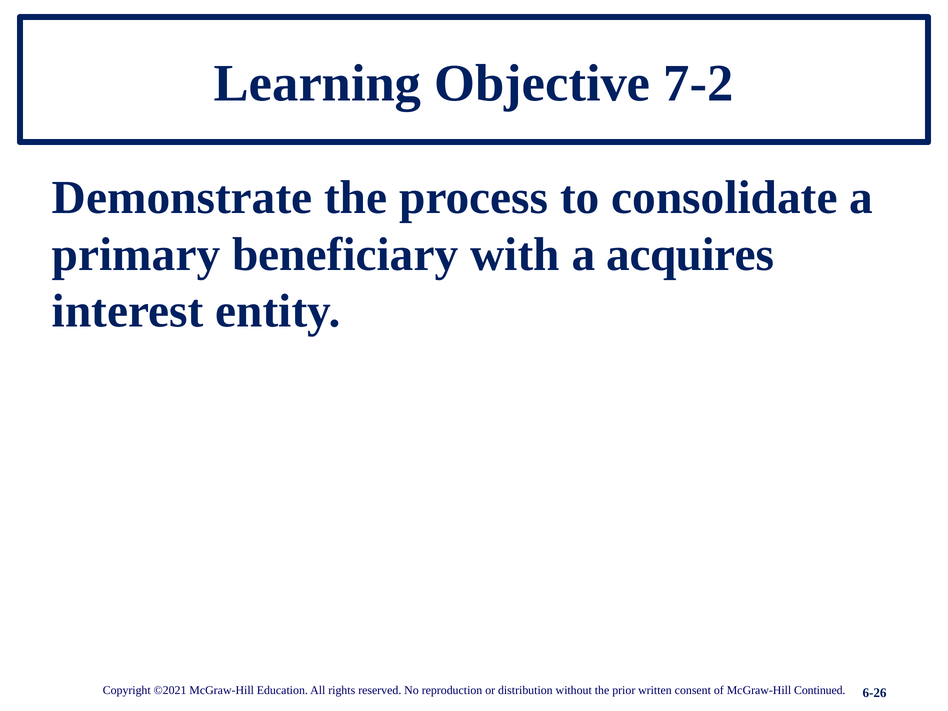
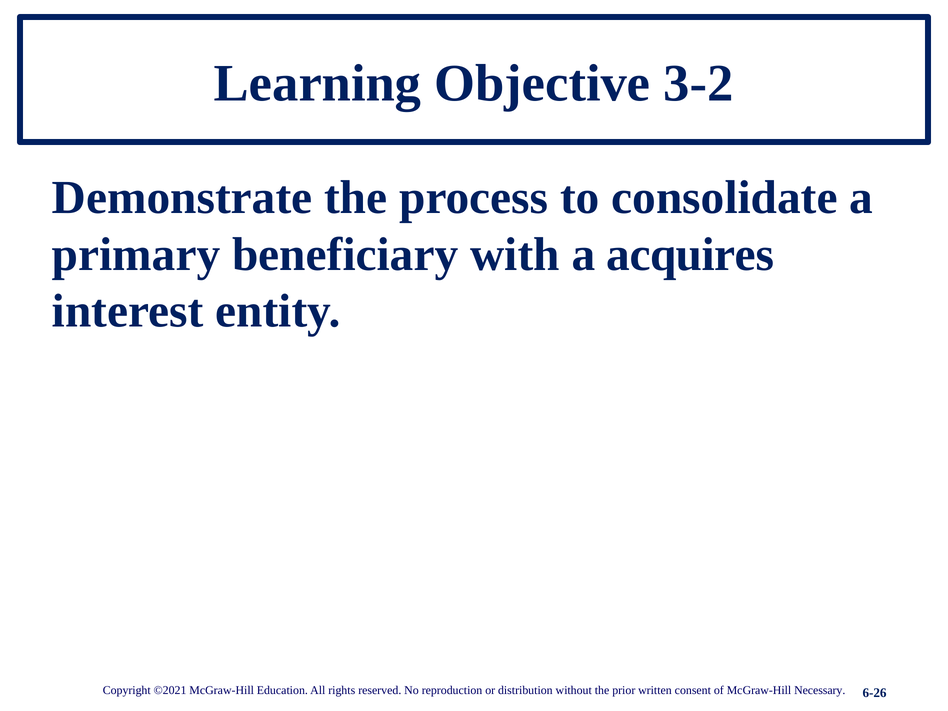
7-2: 7-2 -> 3-2 (698, 83)
Continued: Continued -> Necessary (820, 690)
